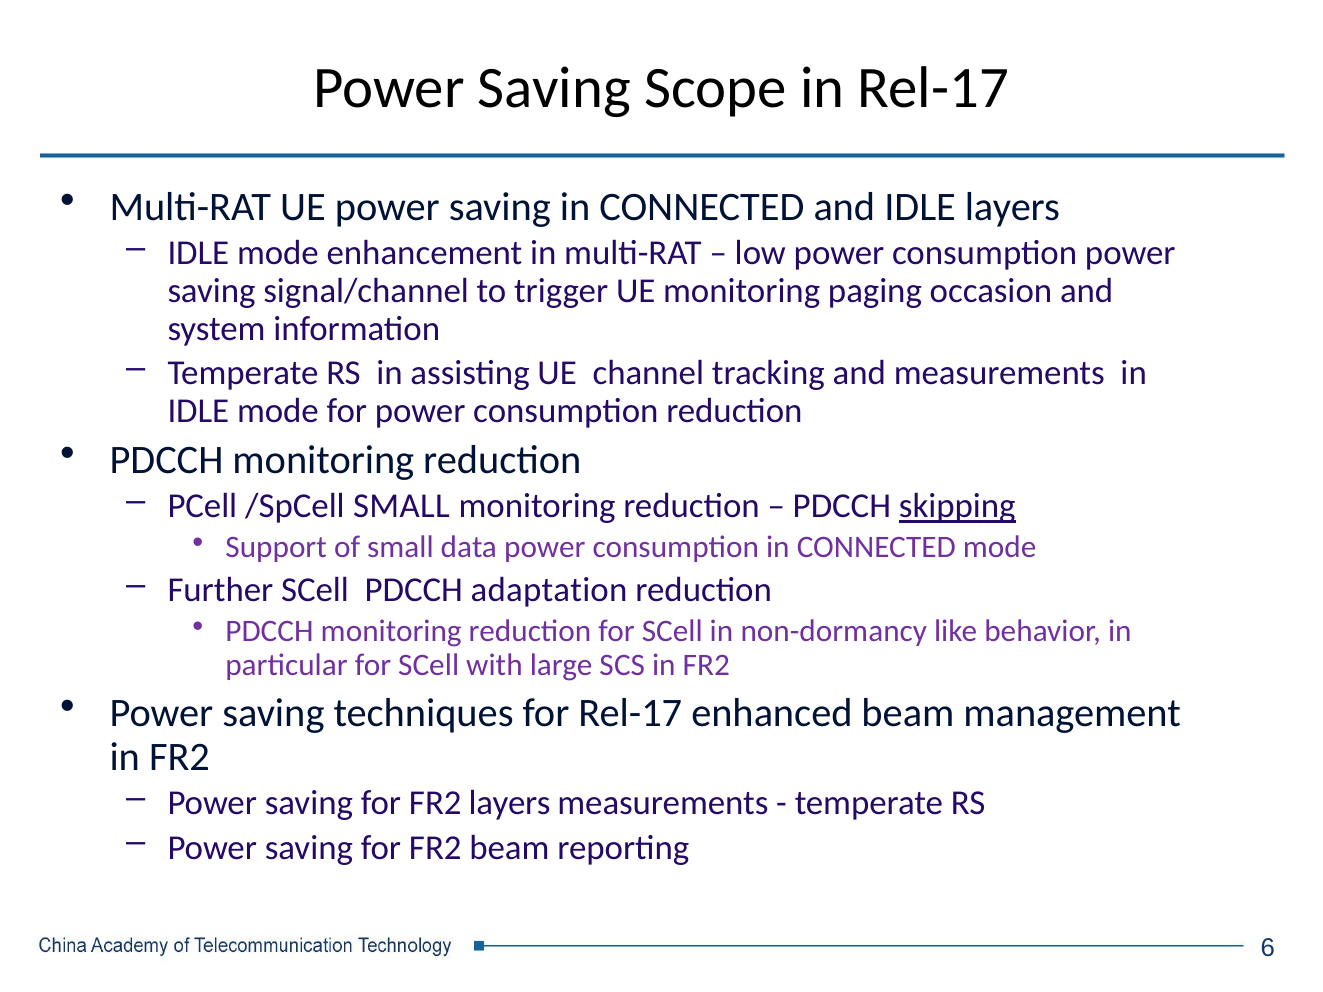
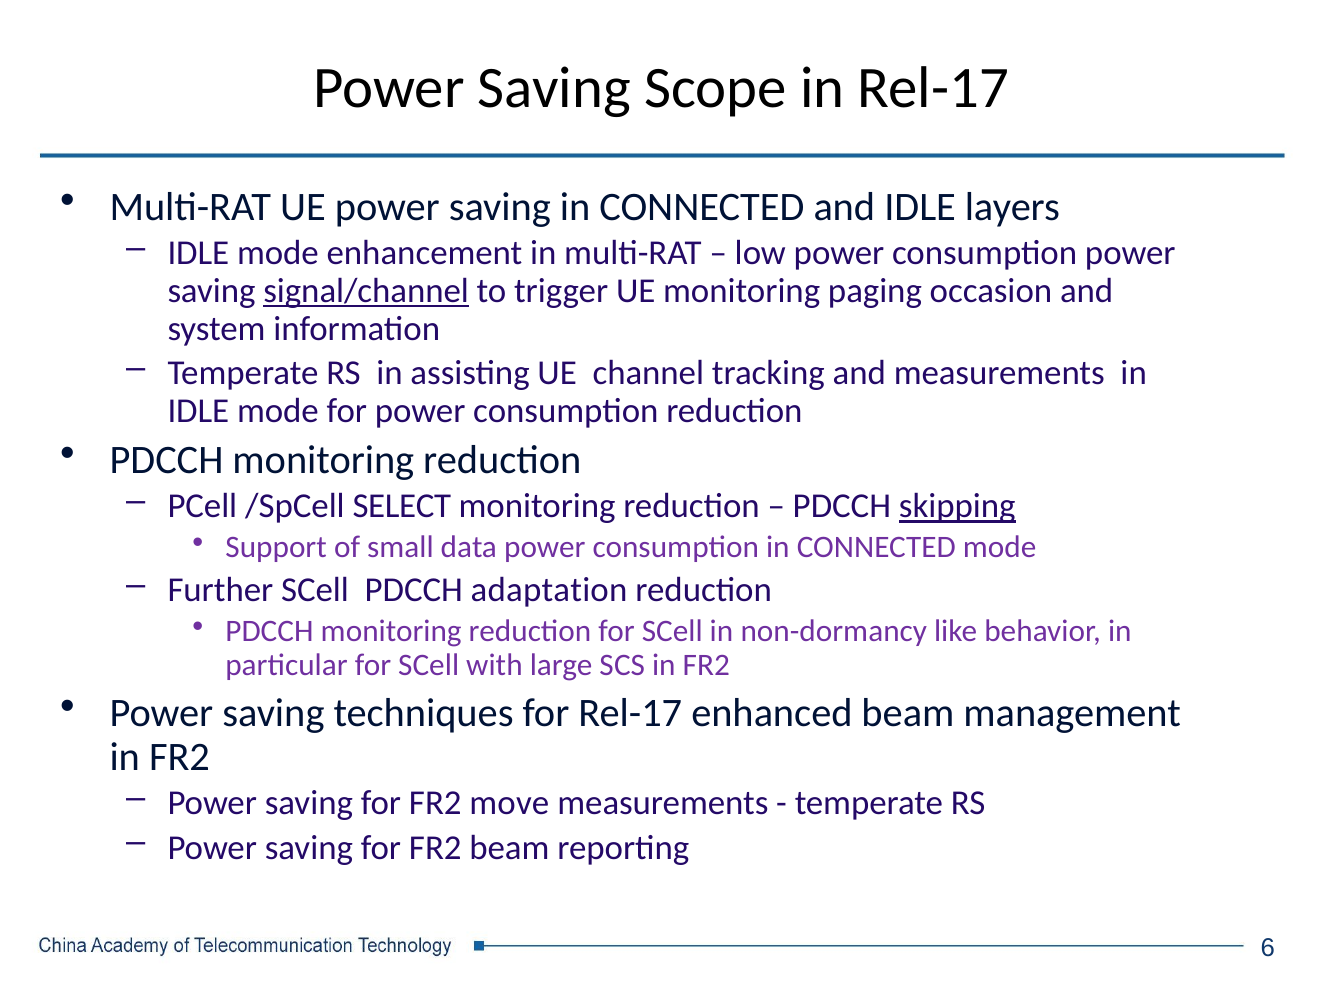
signal/channel underline: none -> present (366, 291)
/SpCell SMALL: SMALL -> SELECT (402, 507)
FR2 layers: layers -> move (509, 803)
